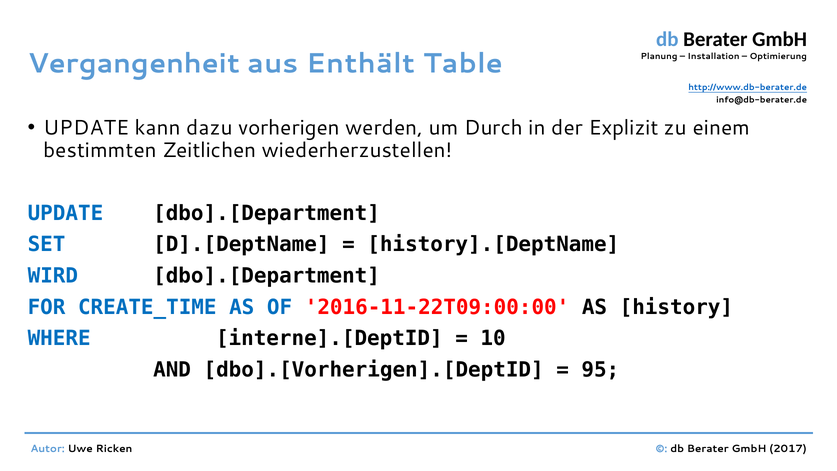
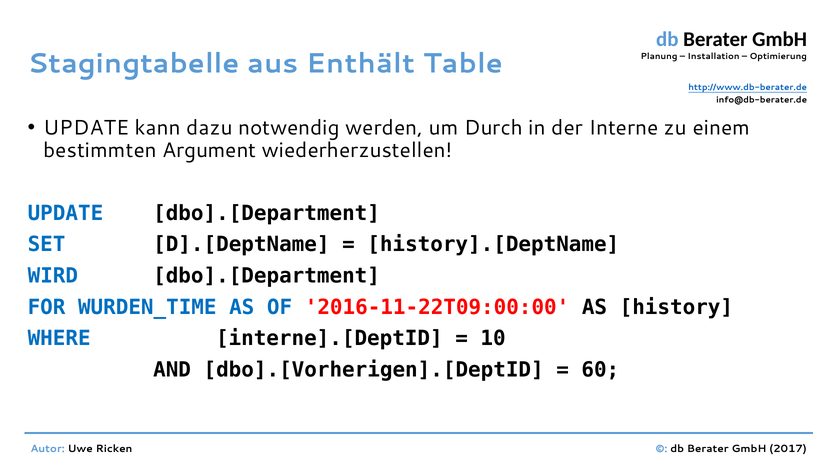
Vergangenheit: Vergangenheit -> Stagingtabelle (134, 63)
vorherigen: vorherigen -> notwendig (289, 128)
Explizit: Explizit -> Interne (624, 128)
Zeitlichen: Zeitlichen -> Argument (209, 150)
CREATE_TIME: CREATE_TIME -> WURDEN_TIME (147, 307)
95: 95 -> 60 (600, 370)
